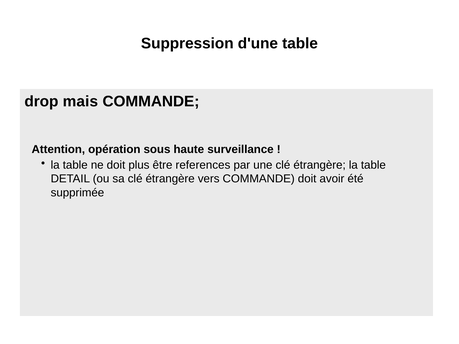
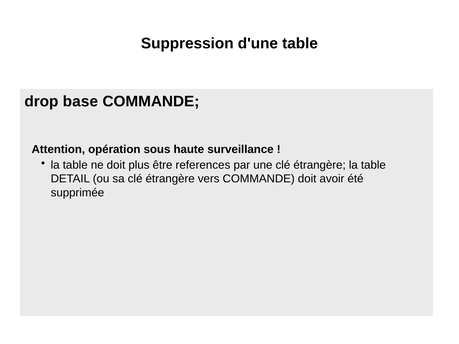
mais: mais -> base (80, 102)
